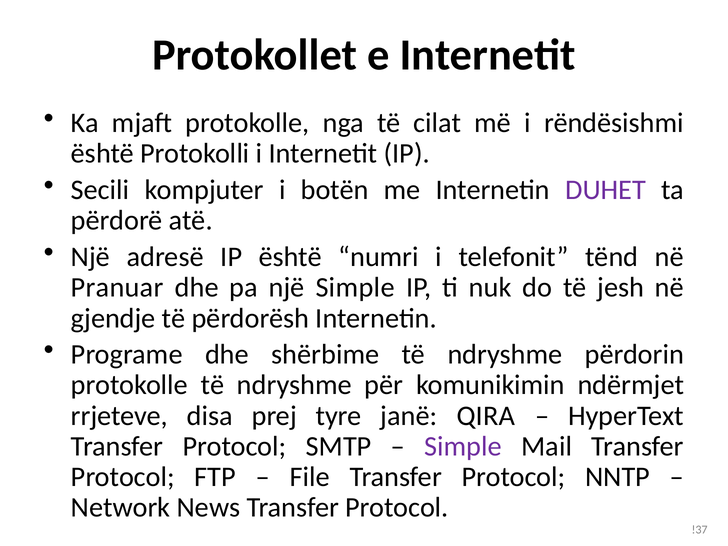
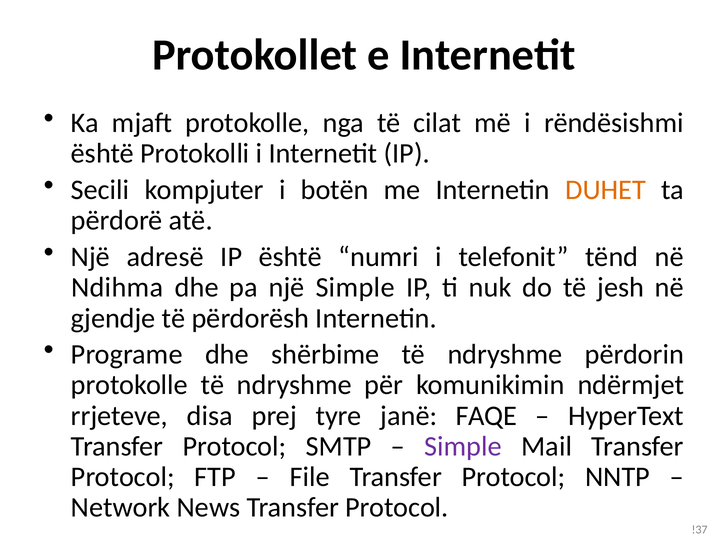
DUHET colour: purple -> orange (606, 190)
Pranuar: Pranuar -> Ndihma (117, 288)
QIRA: QIRA -> FAQE (486, 416)
